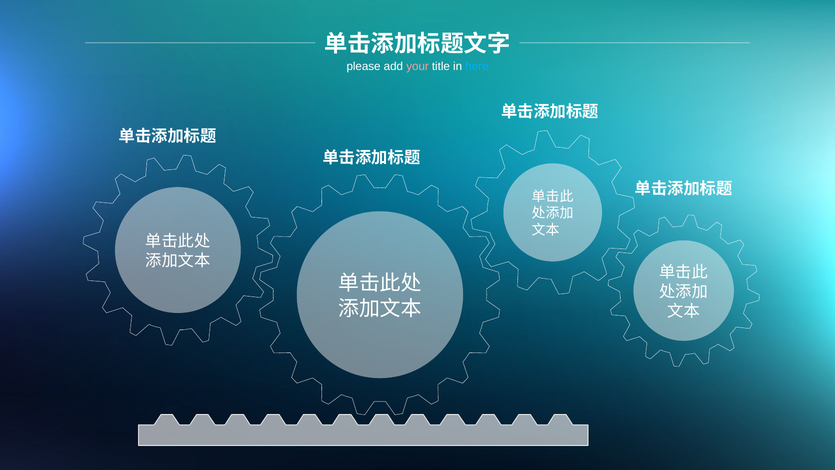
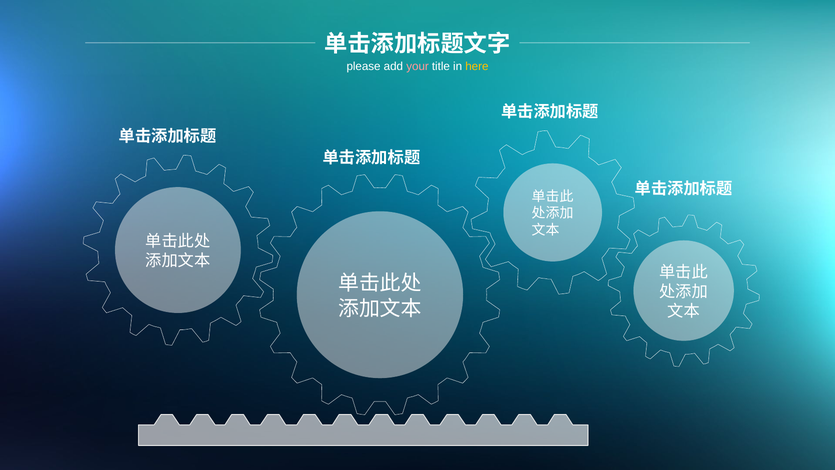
here colour: light blue -> yellow (477, 66)
